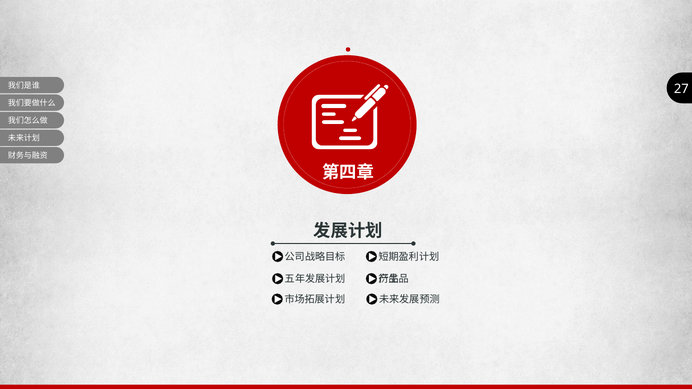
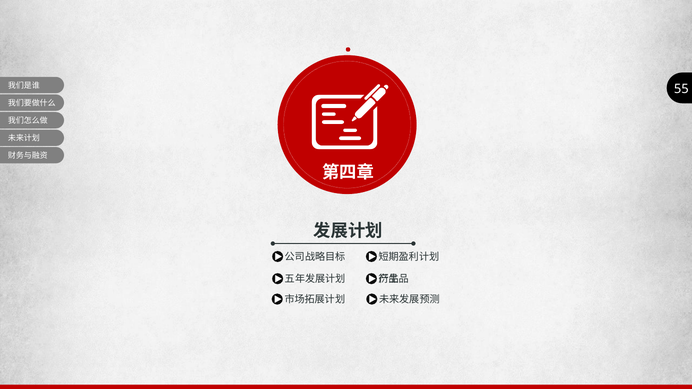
27: 27 -> 55 (681, 89)
